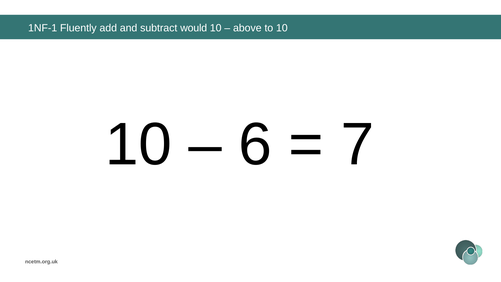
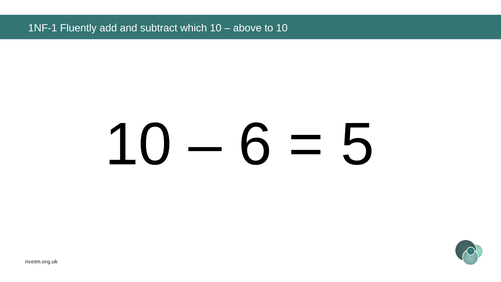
would: would -> which (194, 28)
7: 7 -> 5 (357, 145)
